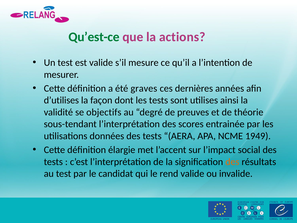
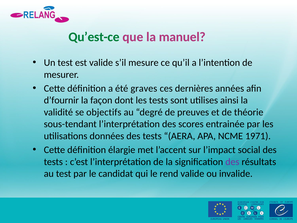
actions: actions -> manuel (182, 37)
d’utilises: d’utilises -> d’fournir (61, 100)
1949: 1949 -> 1971 (258, 136)
des colour: orange -> purple (232, 162)
